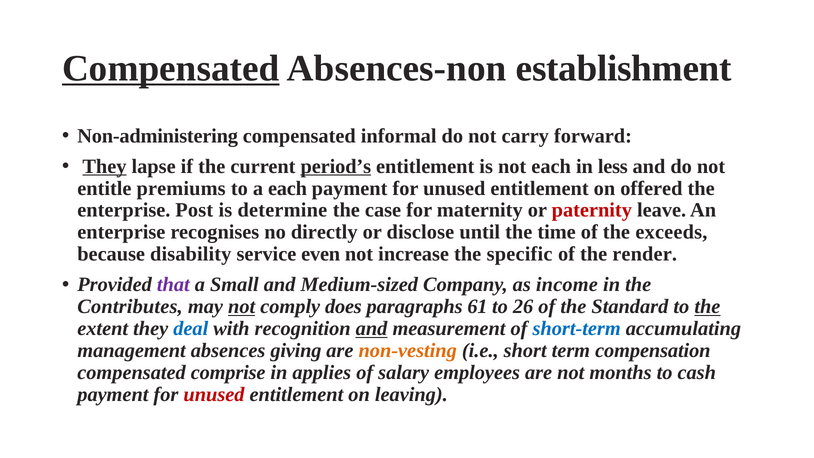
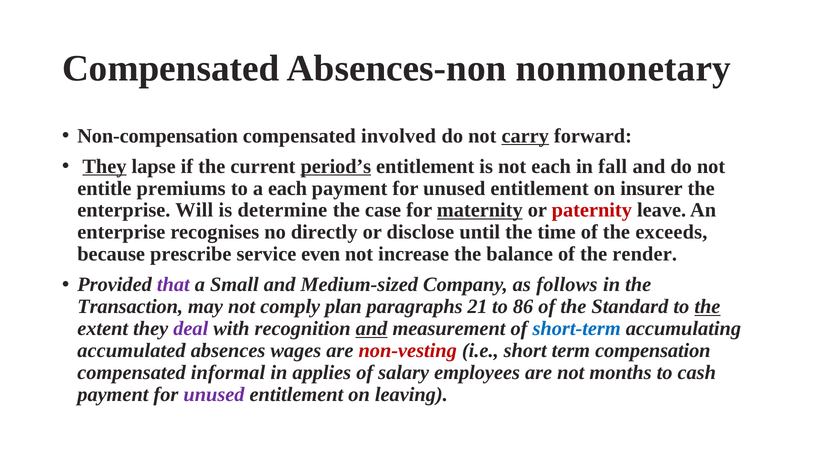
Compensated underline: present -> none (171, 68)
establishment: establishment -> nonmonetary (623, 68)
Non-administering: Non-administering -> Non-compensation (158, 136)
informal: informal -> involved (399, 136)
carry underline: none -> present (525, 136)
less: less -> fall (613, 166)
offered: offered -> insurer (651, 188)
Post: Post -> Will (194, 210)
maternity underline: none -> present (480, 210)
disability: disability -> prescribe (191, 254)
specific: specific -> balance (520, 254)
income: income -> follows (567, 285)
Contributes: Contributes -> Transaction (130, 307)
not underline: present -> none (242, 307)
does: does -> plan (343, 307)
61: 61 -> 21 (477, 307)
26: 26 -> 86 (523, 307)
deal colour: blue -> purple (191, 329)
management: management -> accumulated (131, 350)
giving: giving -> wages (296, 350)
non-vesting colour: orange -> red (408, 350)
comprise: comprise -> informal (228, 372)
unused colour: red -> purple (214, 394)
